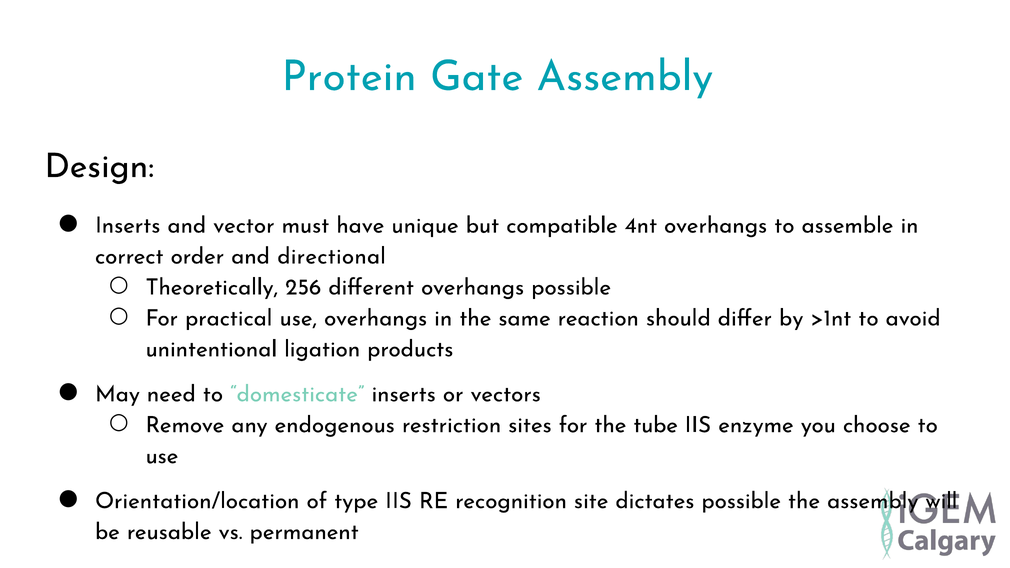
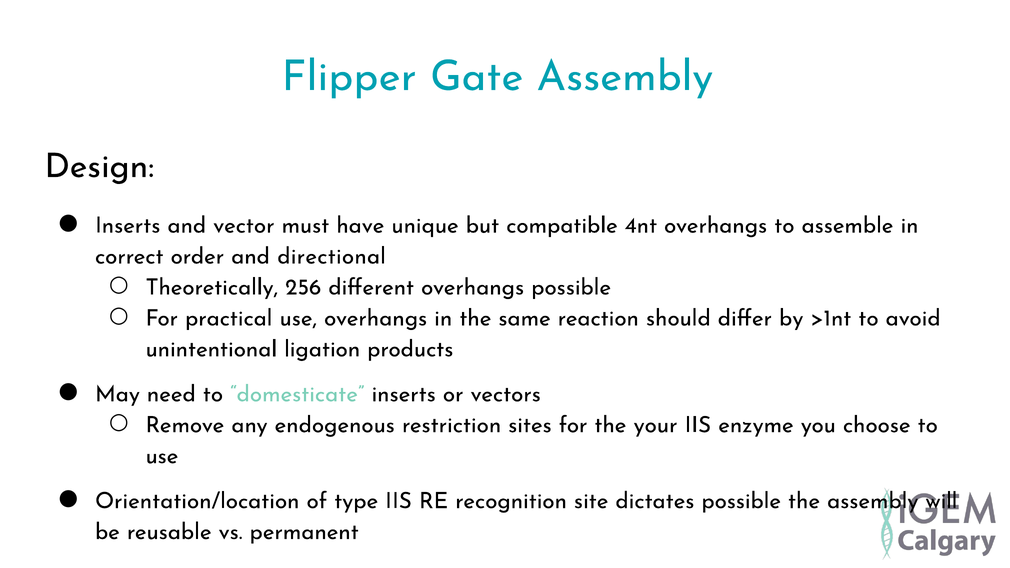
Protein: Protein -> Flipper (349, 76)
tube: tube -> your (656, 425)
